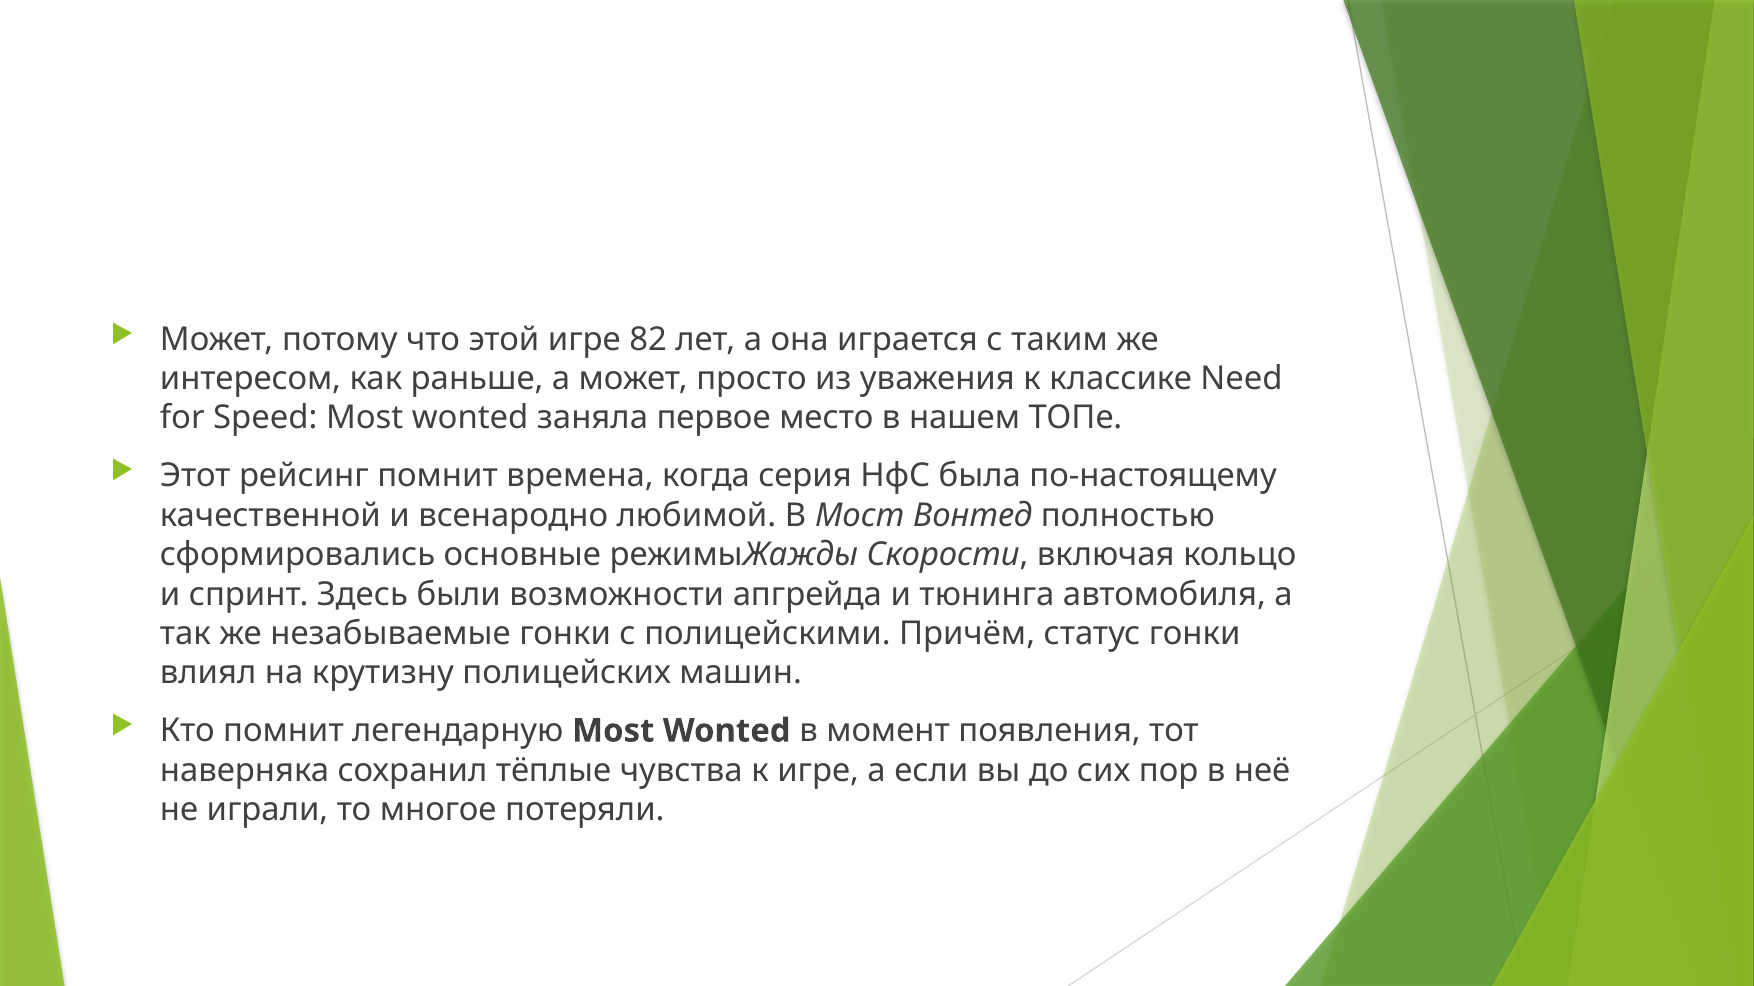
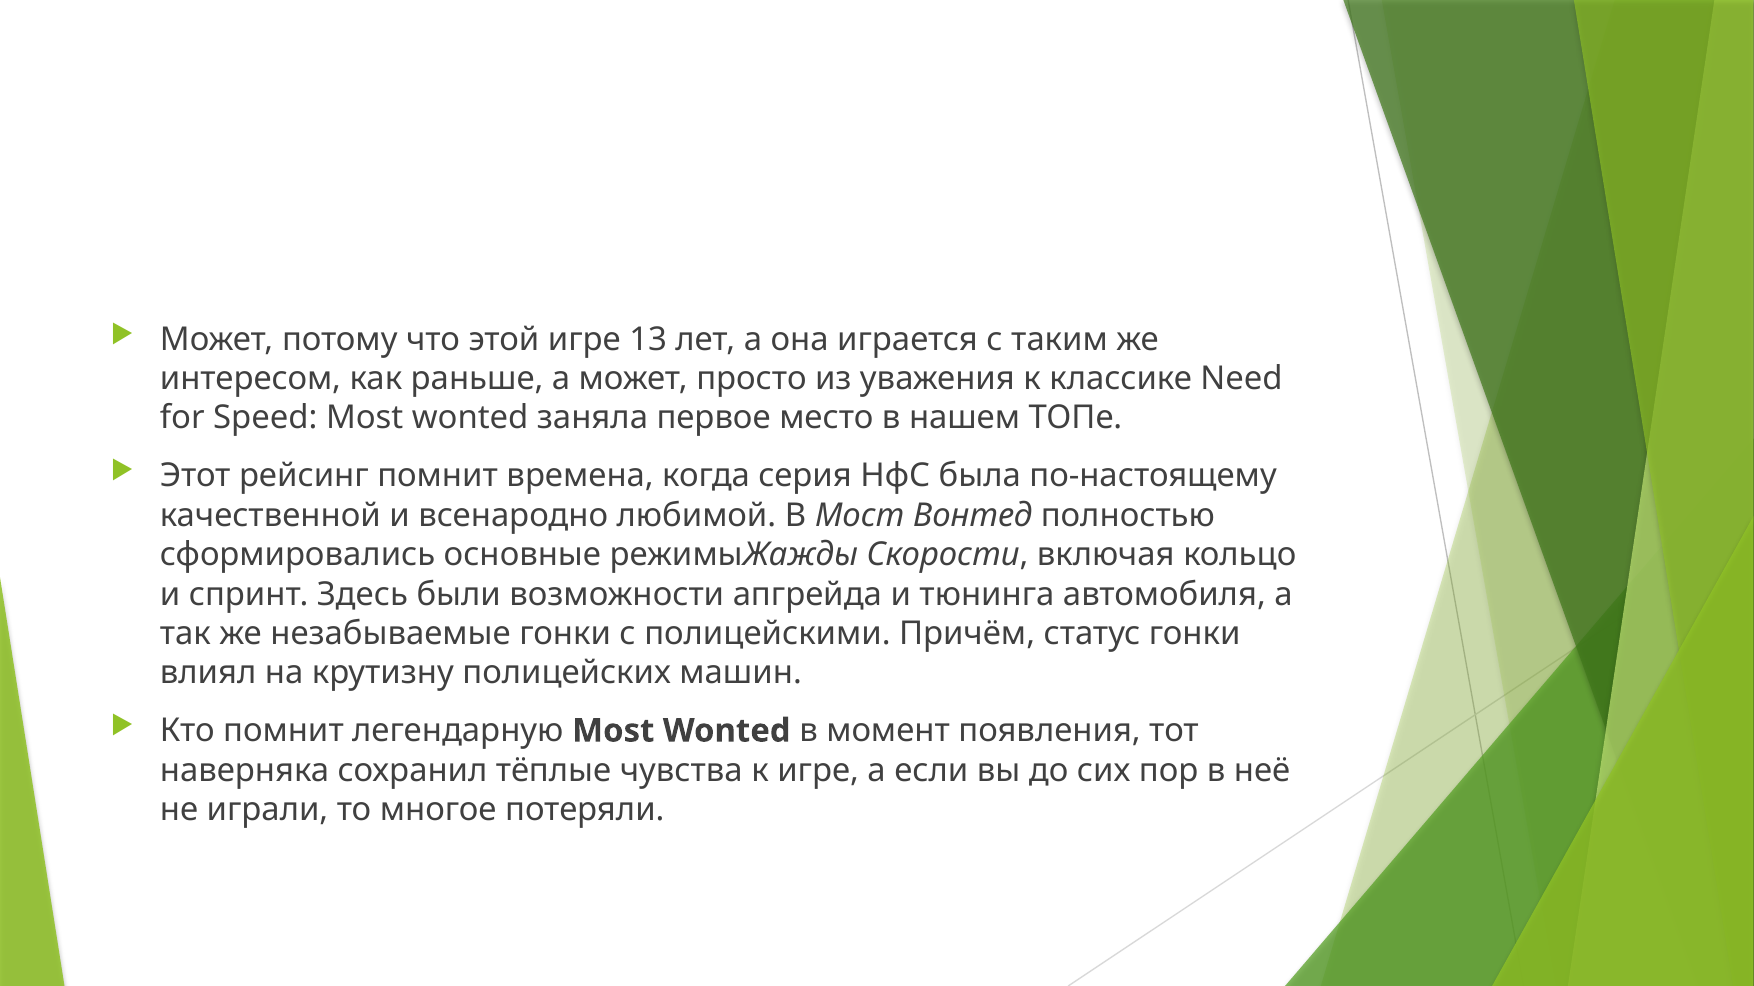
82: 82 -> 13 (648, 339)
